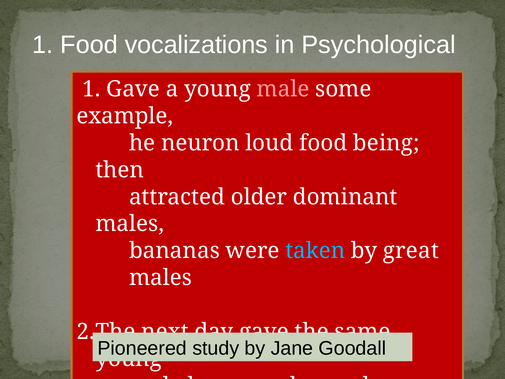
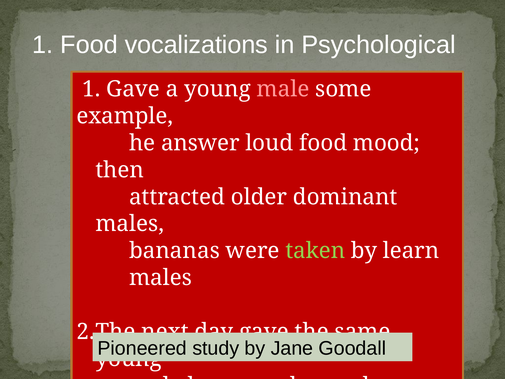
neuron: neuron -> answer (200, 143)
being: being -> mood (386, 143)
taken colour: light blue -> light green (315, 251)
great: great -> learn (411, 251)
